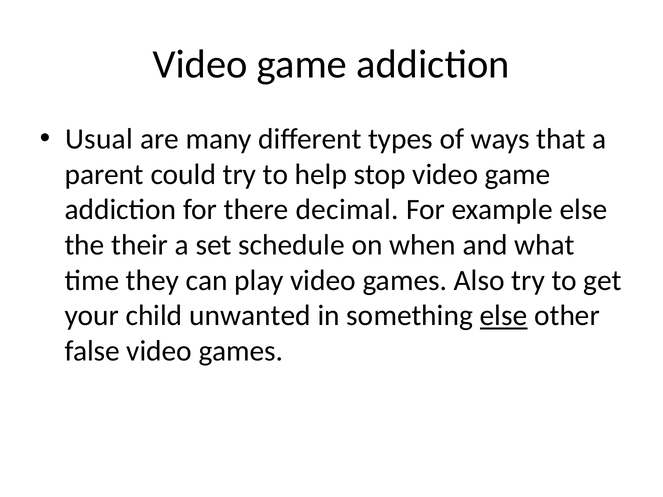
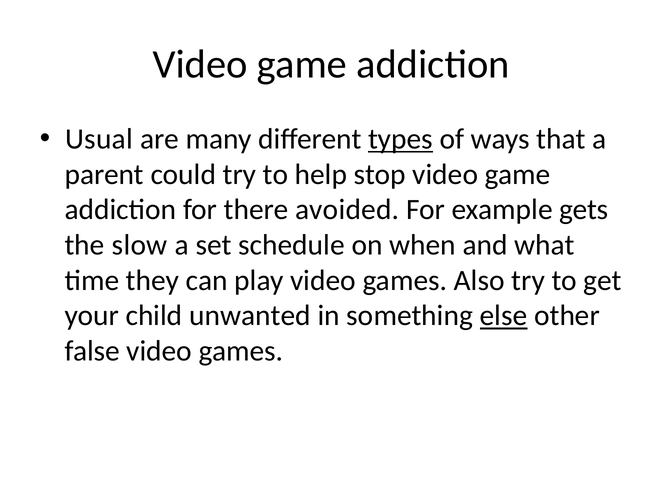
types underline: none -> present (400, 139)
decimal: decimal -> avoided (347, 210)
example else: else -> gets (584, 210)
their: their -> slow (140, 245)
